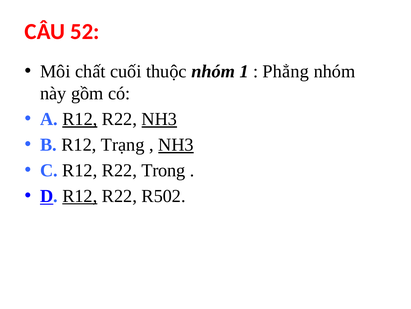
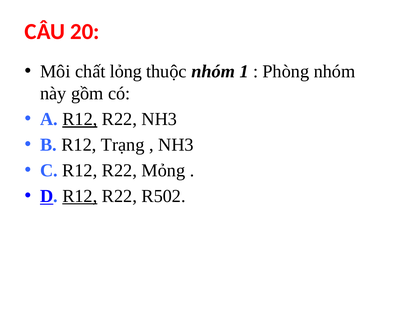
52: 52 -> 20 (85, 31)
cuối: cuối -> lỏng (126, 71)
Phẳng: Phẳng -> Phòng (286, 71)
NH3 underline: present -> none (159, 119)
NH3 underline: present -> none (176, 144)
Trong: Trong -> Mỏng (163, 170)
